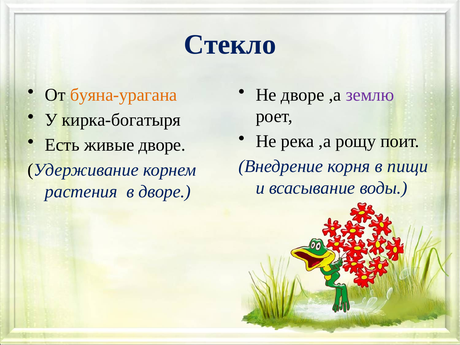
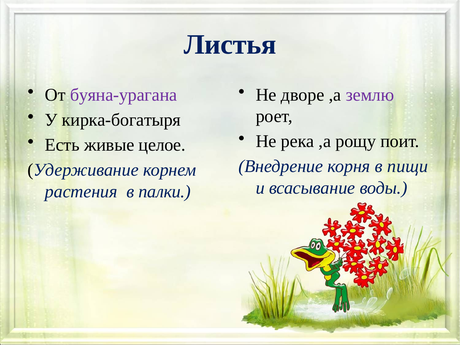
Стекло: Стекло -> Листья (230, 45)
буяна-урагана colour: orange -> purple (124, 95)
живые дворе: дворе -> целое (162, 145)
в дворе: дворе -> палки (165, 191)
